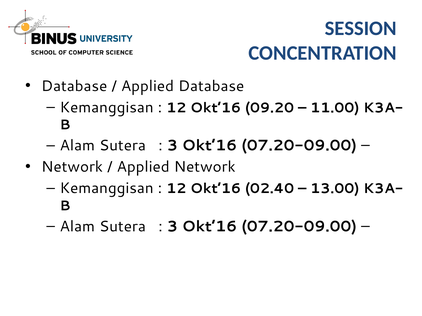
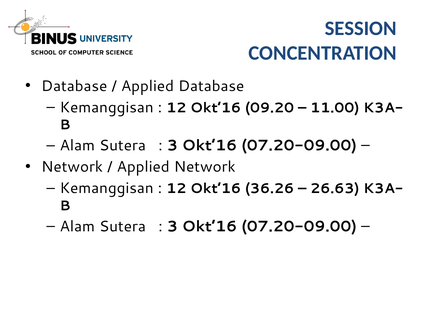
02.40: 02.40 -> 36.26 (269, 189)
13.00: 13.00 -> 26.63 (335, 189)
